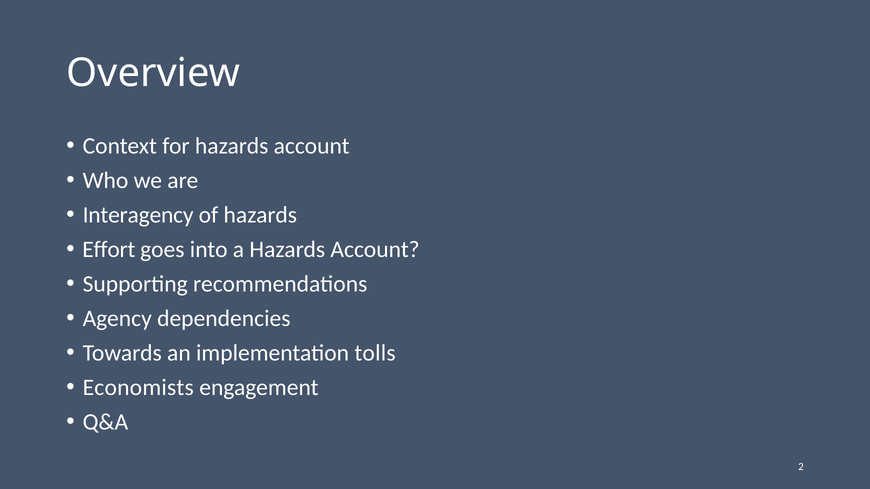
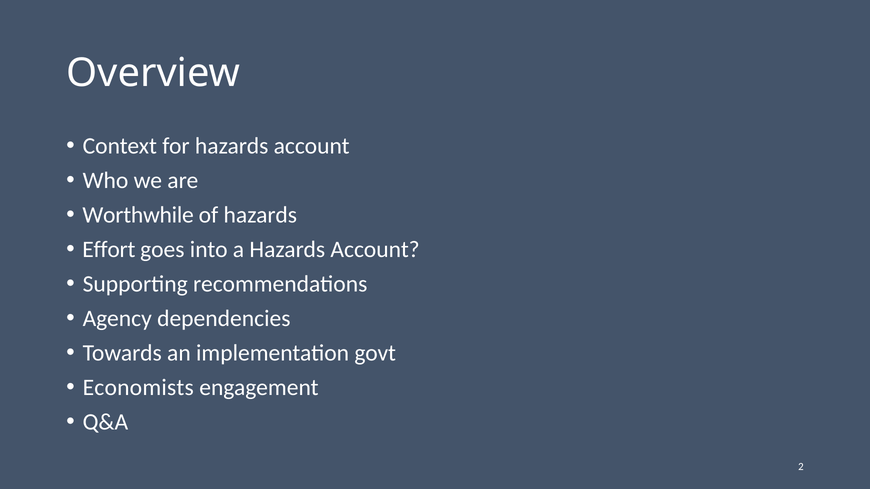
Interagency: Interagency -> Worthwhile (138, 215)
tolls: tolls -> govt (375, 353)
